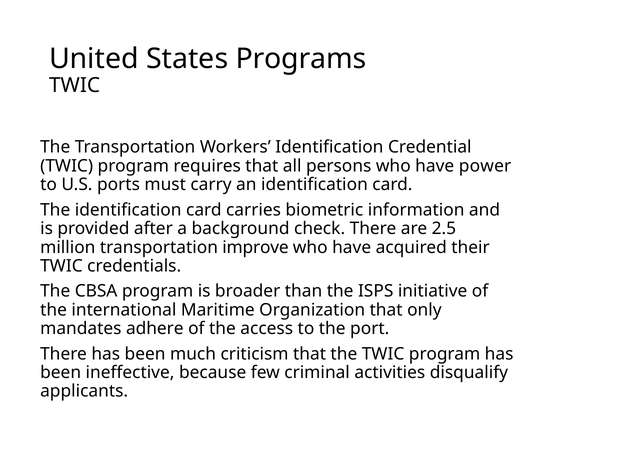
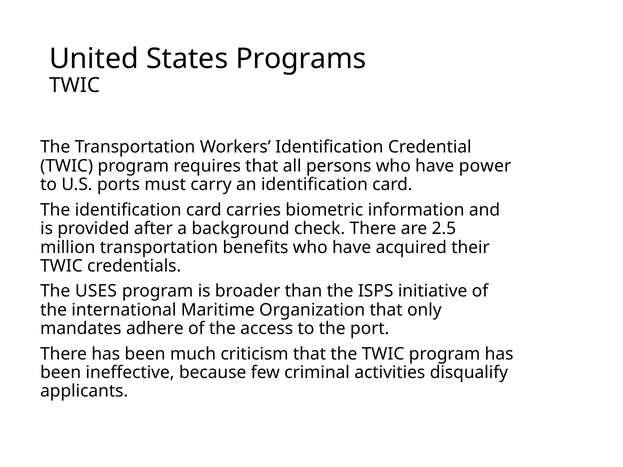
improve: improve -> benefits (255, 247)
CBSA: CBSA -> USES (96, 291)
